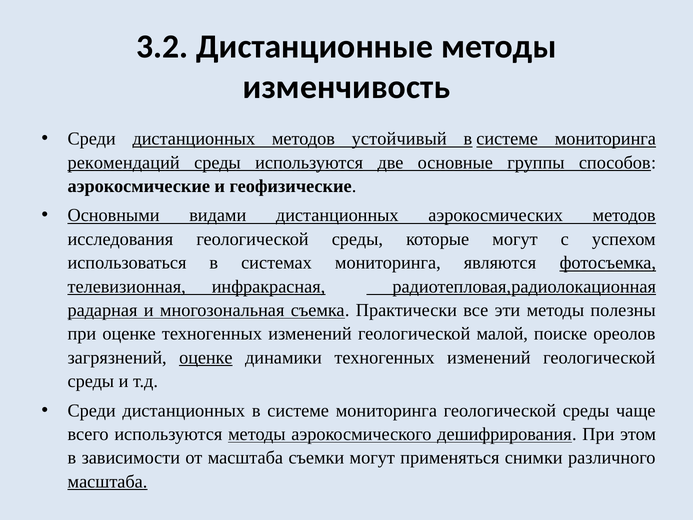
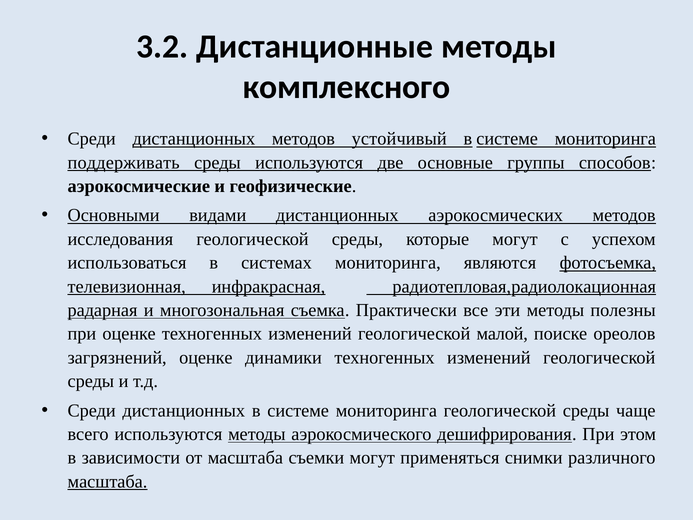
изменчивость: изменчивость -> комплексного (347, 87)
рекомендаций: рекомендаций -> поддерживать (124, 162)
оценке underline: present -> none (206, 357)
